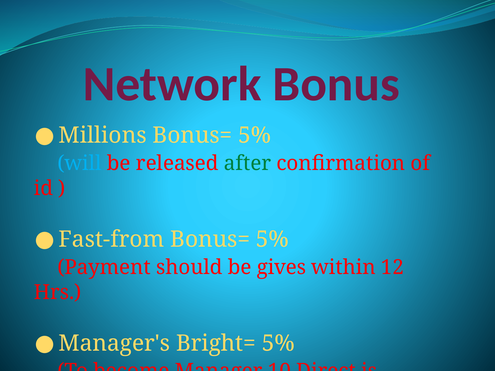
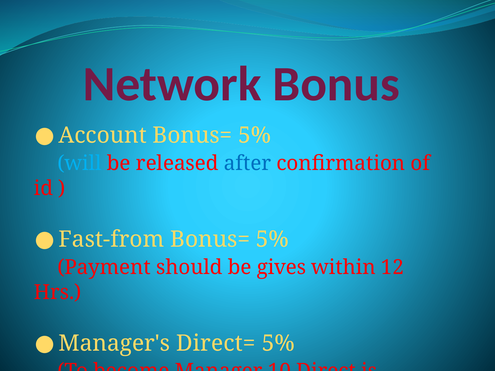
Millions: Millions -> Account (103, 136)
after colour: green -> blue (248, 163)
Bright=: Bright= -> Direct= (216, 343)
